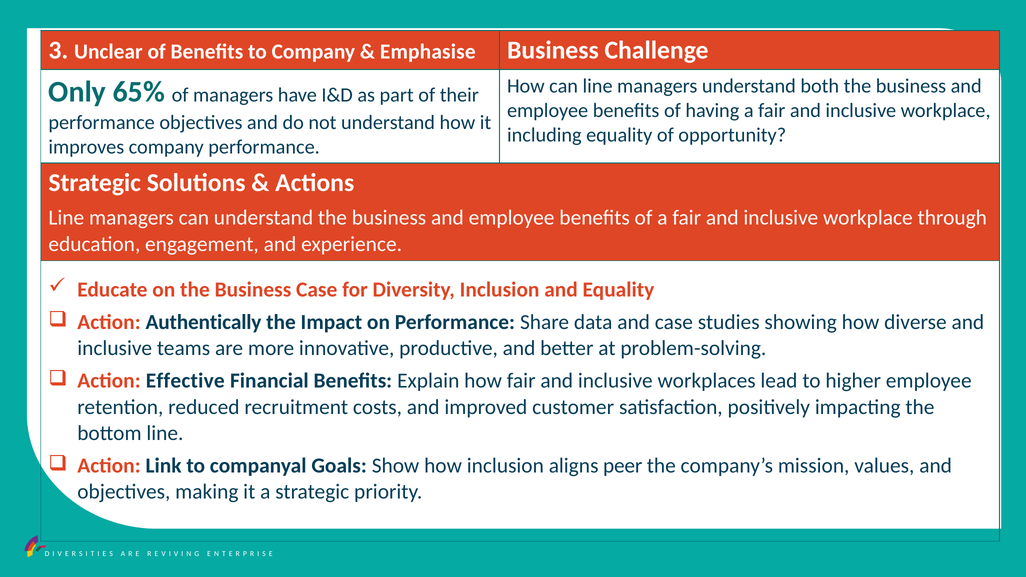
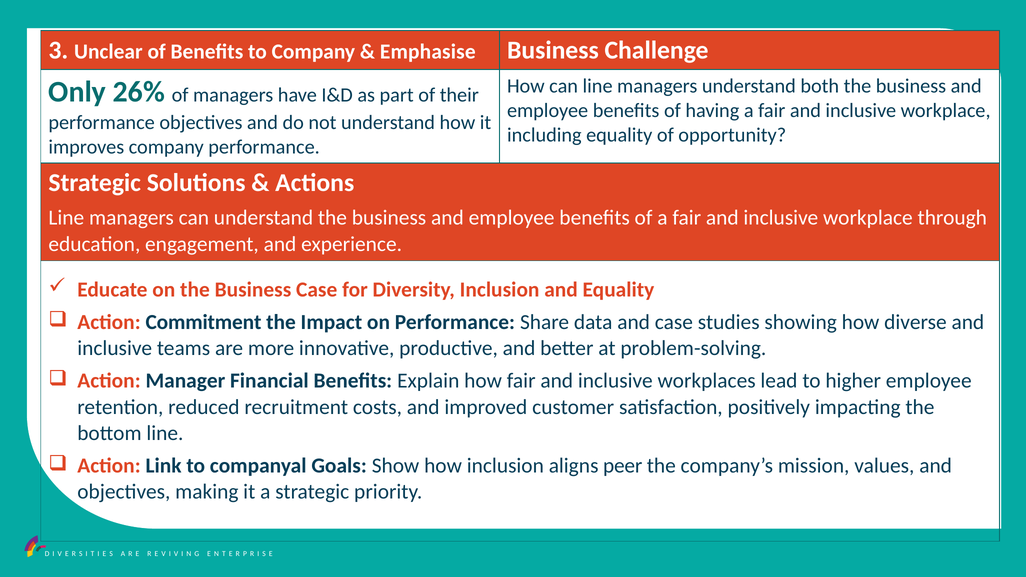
65%: 65% -> 26% (139, 92)
Authentically: Authentically -> Commitment (203, 322)
Effective: Effective -> Manager (185, 381)
